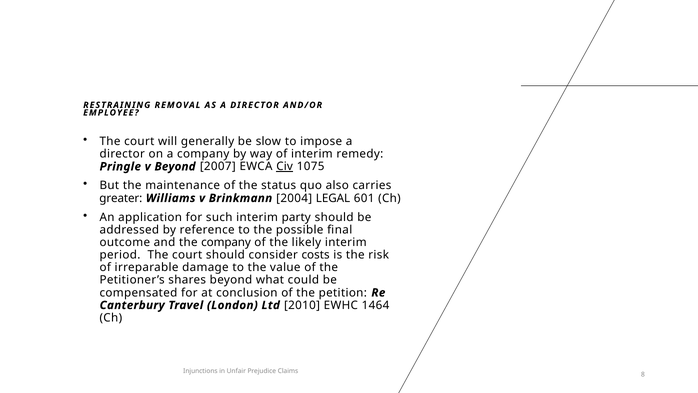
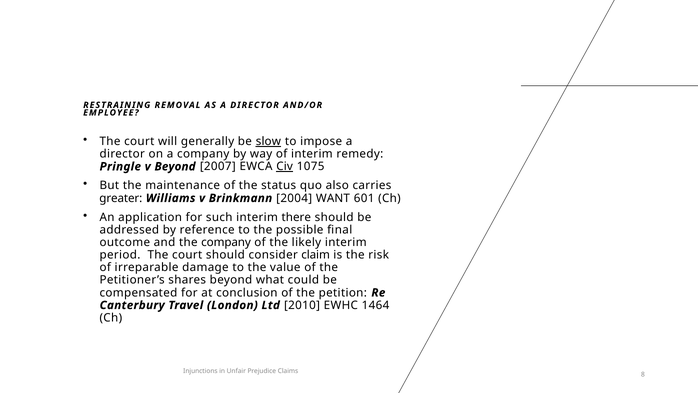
slow underline: none -> present (268, 141)
LEGAL: LEGAL -> WANT (333, 198)
party: party -> there (296, 217)
costs: costs -> claim (316, 255)
